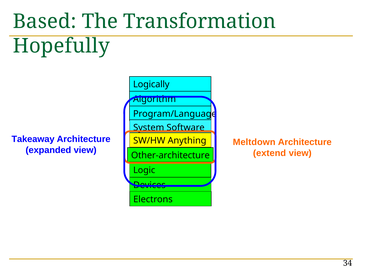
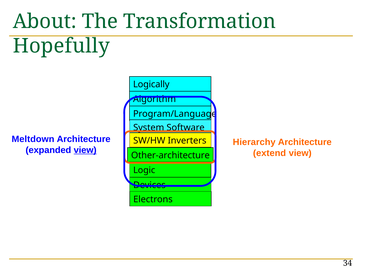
Based: Based -> About (45, 21)
Takeaway: Takeaway -> Meltdown (33, 139)
Meltdown: Meltdown -> Hierarchy (254, 142)
Anything: Anything -> Inverters (187, 140)
view underline: none -> present (85, 150)
